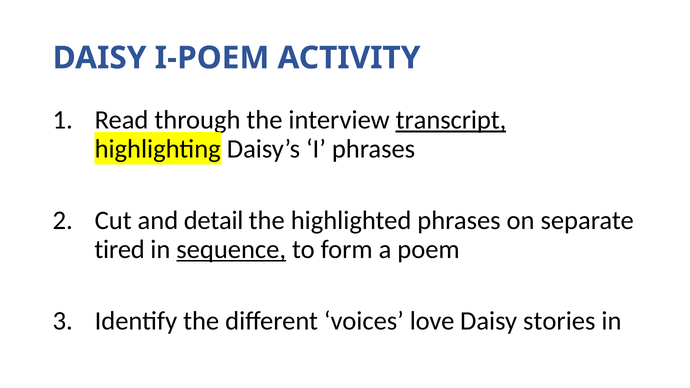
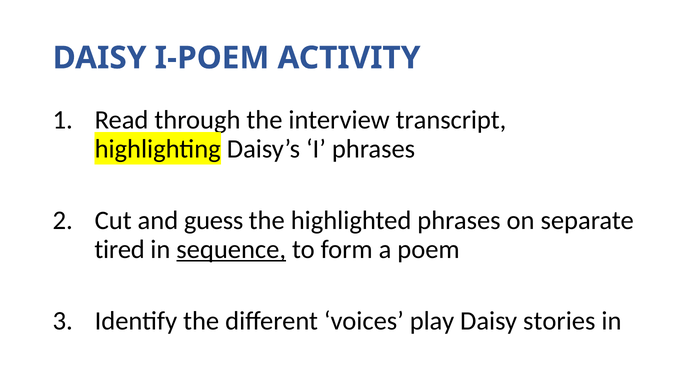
transcript underline: present -> none (451, 120)
detail: detail -> guess (214, 221)
love: love -> play (432, 321)
